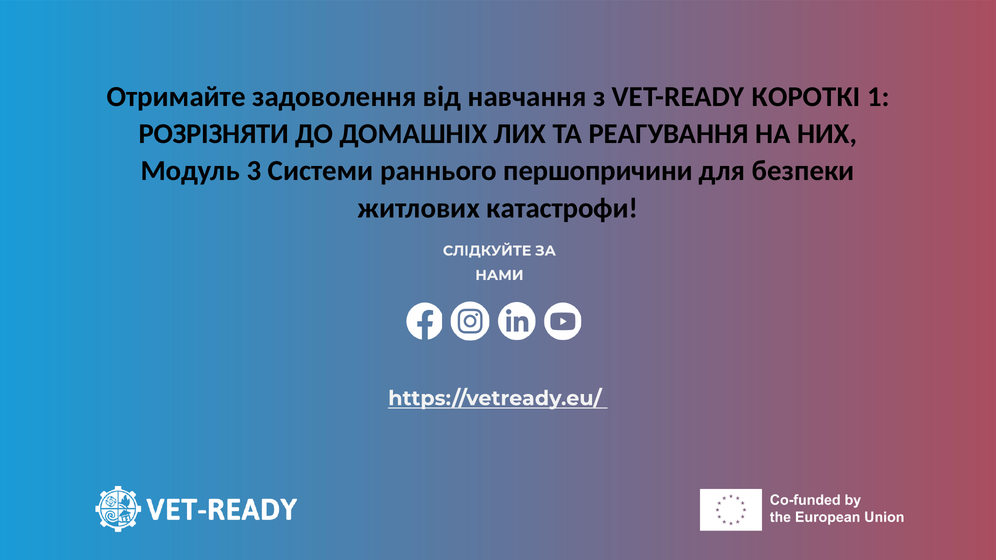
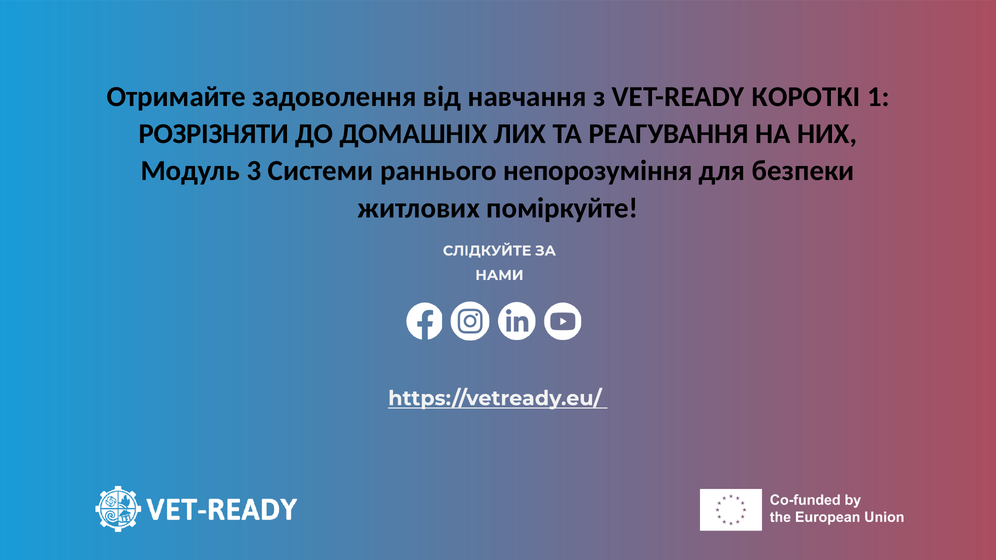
першопричини: першопричини -> непорозуміння (598, 171)
катастрофи: катастрофи -> поміркуйте (562, 208)
